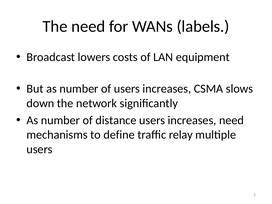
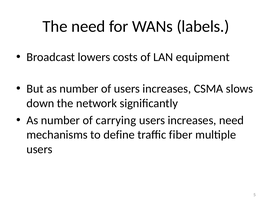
distance: distance -> carrying (116, 120)
relay: relay -> fiber (181, 135)
